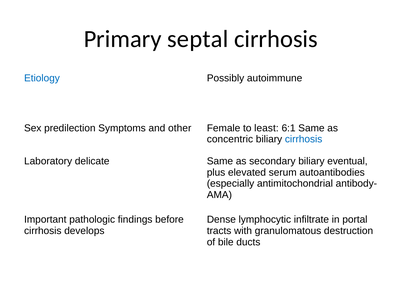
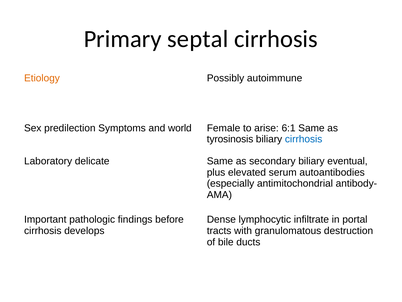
Etiology colour: blue -> orange (42, 78)
least: least -> arise (267, 128)
other: other -> world (180, 128)
concentric: concentric -> tyrosinosis (230, 139)
